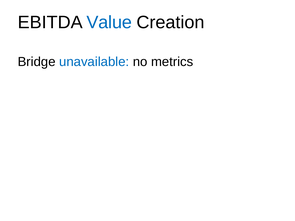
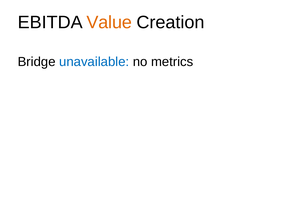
Value colour: blue -> orange (109, 22)
